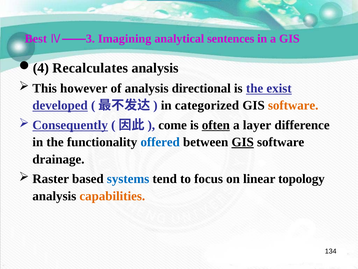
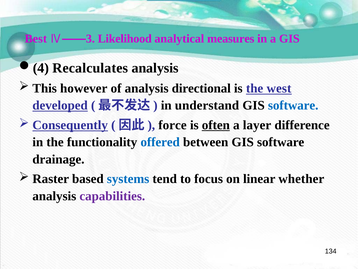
Imagining: Imagining -> Likelihood (125, 39)
sentences: sentences -> measures (231, 39)
exist: exist -> west (279, 88)
categorized: categorized -> understand (207, 105)
software colour: orange -> blue (293, 105)
come: come -> force (172, 125)
GIS underline: present -> none (243, 142)
topology: topology -> whether (301, 179)
capabilities colour: orange -> purple (112, 196)
